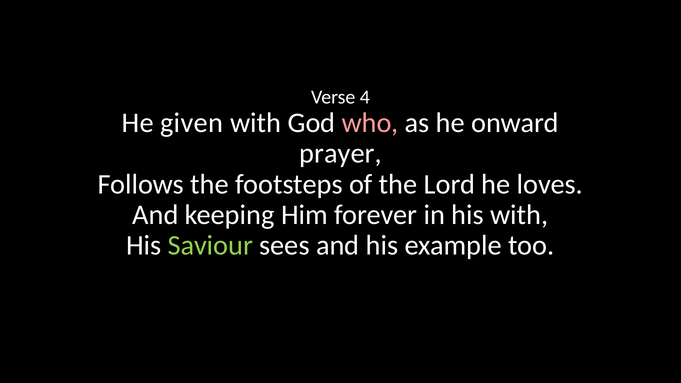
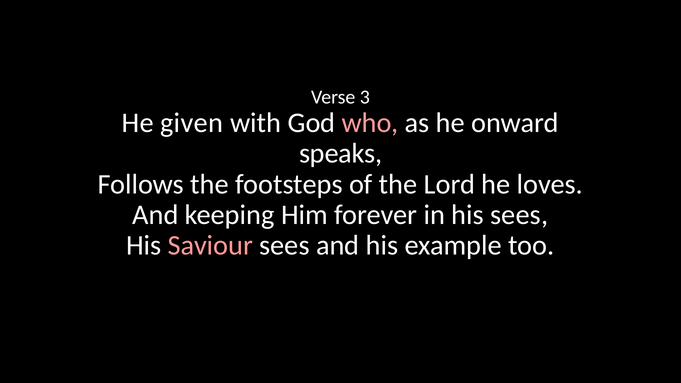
4: 4 -> 3 (365, 97)
prayer: prayer -> speaks (341, 154)
his with: with -> sees (519, 215)
Saviour colour: light green -> pink (210, 246)
